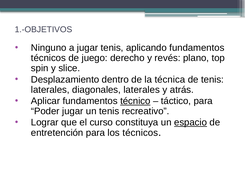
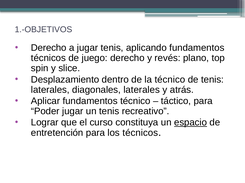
Ninguno: Ninguno -> Derecho (49, 48)
la técnica: técnica -> técnico (170, 80)
técnico underline: present -> none (135, 101)
